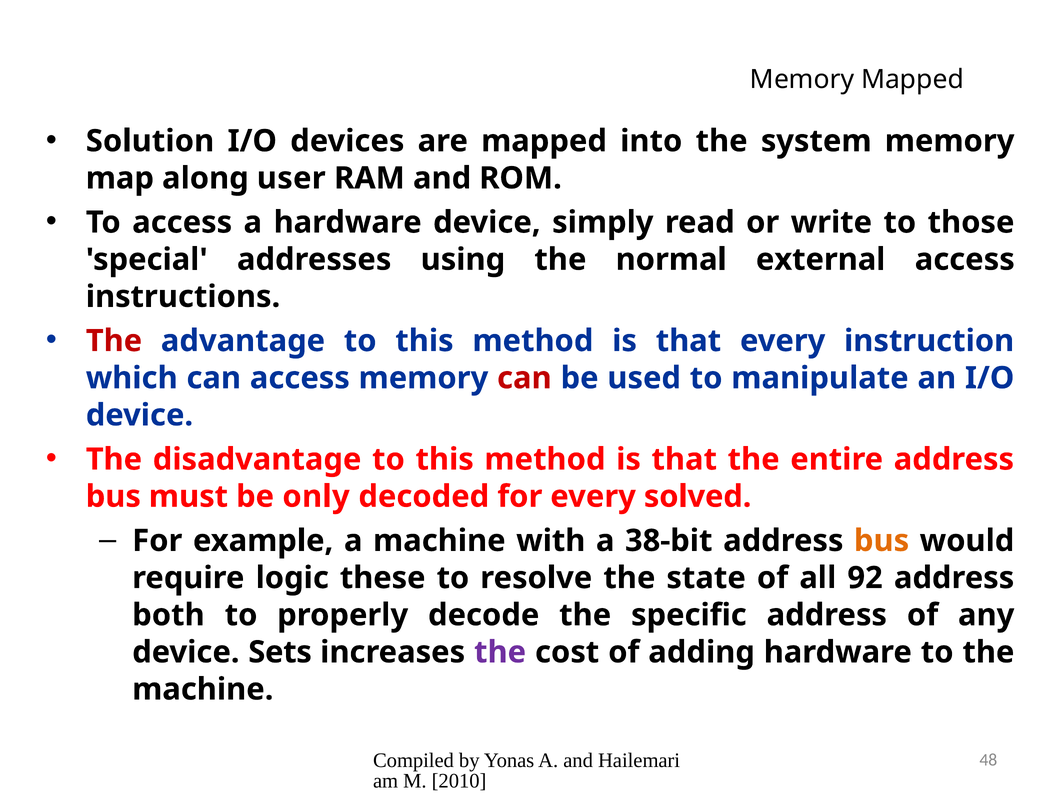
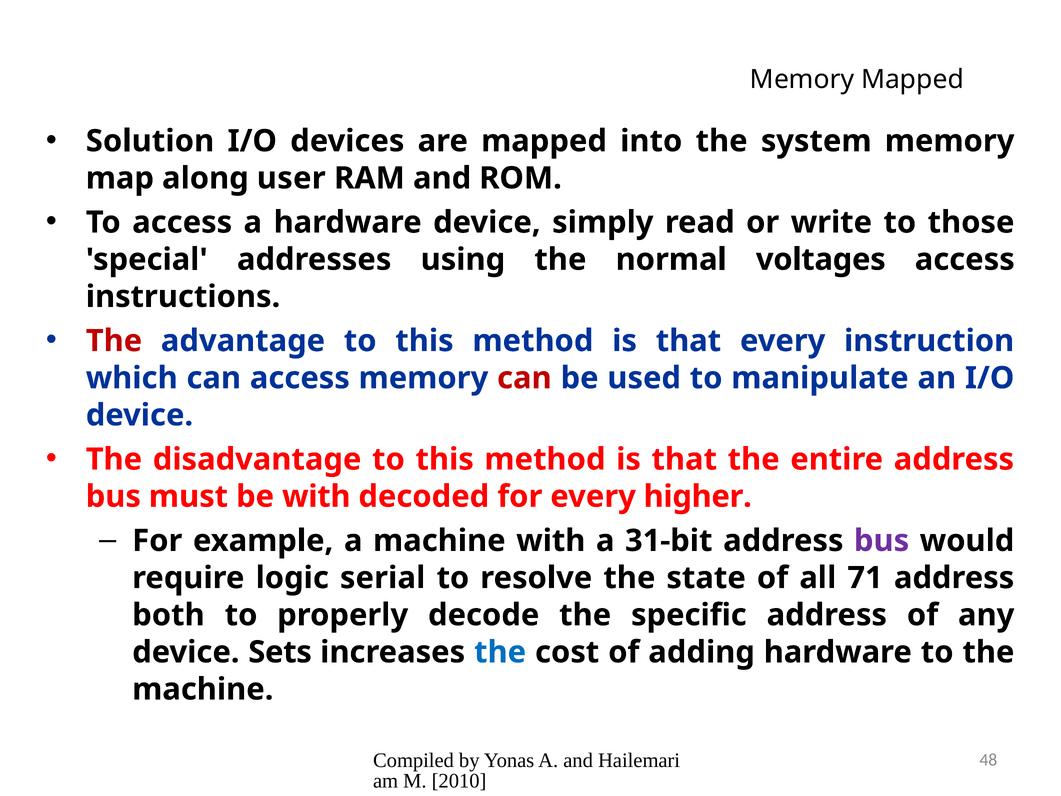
external: external -> voltages (821, 259)
be only: only -> with (316, 496)
solved: solved -> higher (698, 496)
38-bit: 38-bit -> 31-bit (669, 541)
bus colour: orange -> purple (882, 541)
these: these -> serial (383, 578)
92: 92 -> 71 (865, 578)
the colour: purple -> blue (500, 652)
